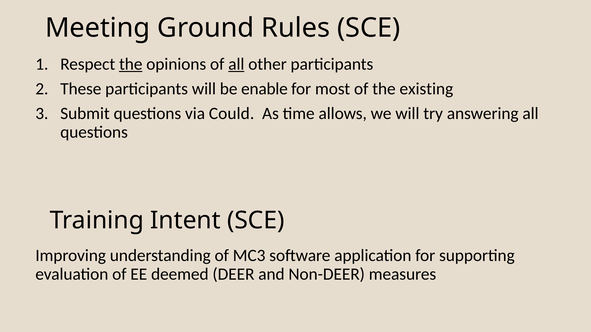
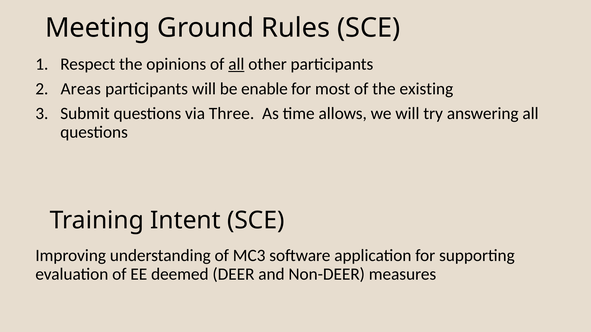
the underline: present -> none (131, 64)
These: These -> Areas (81, 89)
Could: Could -> Three (232, 114)
